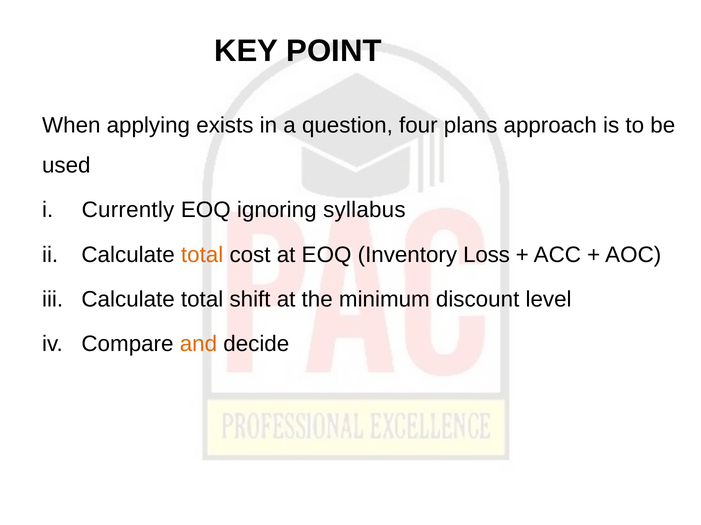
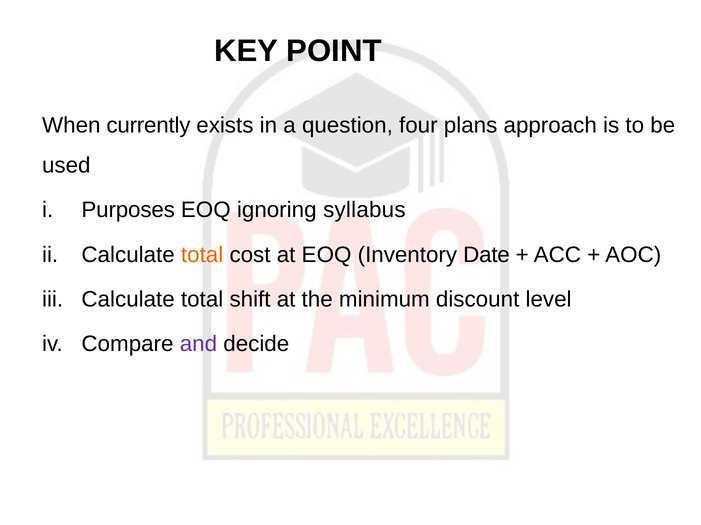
applying: applying -> currently (148, 125)
Currently: Currently -> Purposes (128, 210)
Loss: Loss -> Date (487, 255)
and colour: orange -> purple (198, 345)
